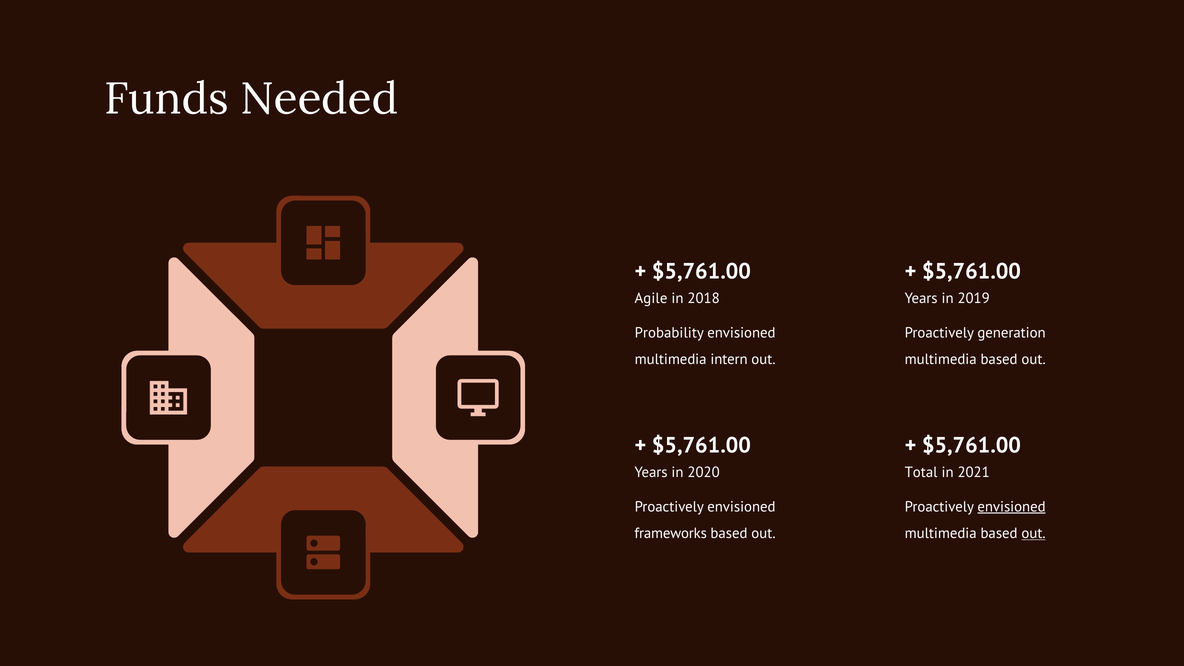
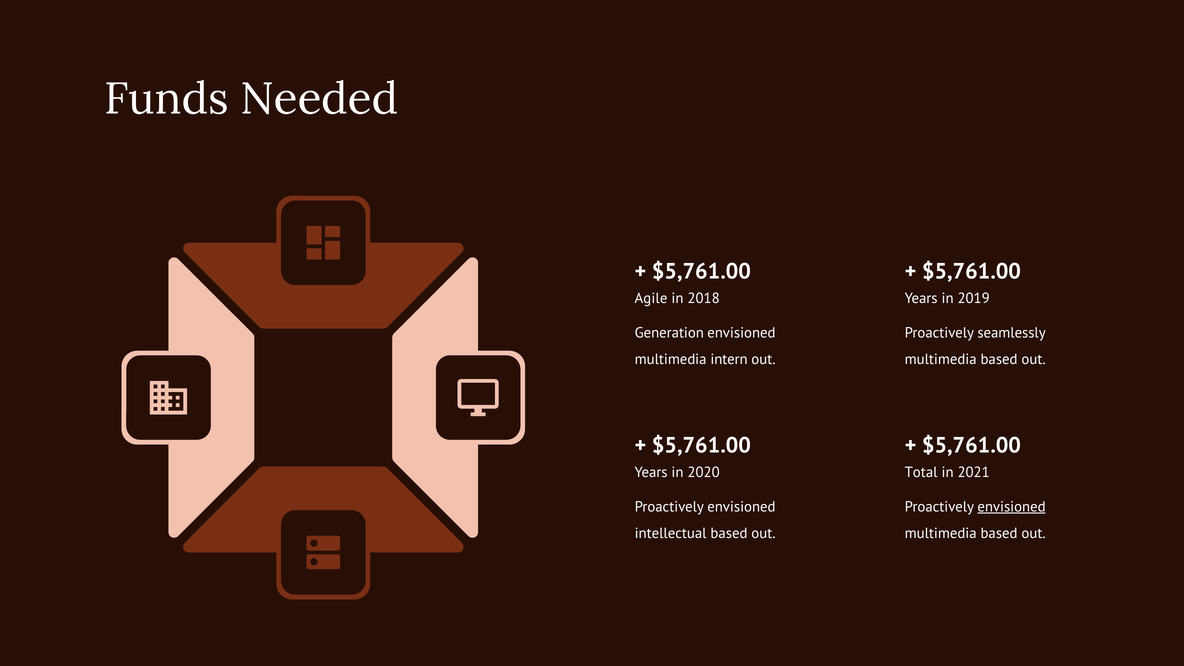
Probability: Probability -> Generation (669, 333)
generation: generation -> seamlessly (1012, 333)
frameworks: frameworks -> intellectual (671, 533)
out underline: present -> none (1034, 533)
